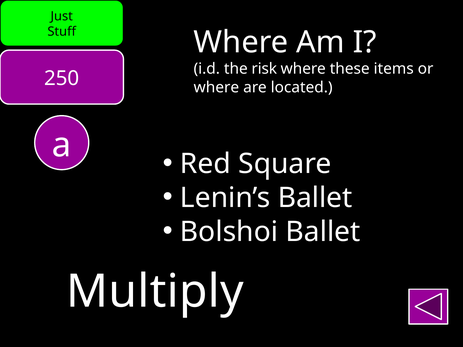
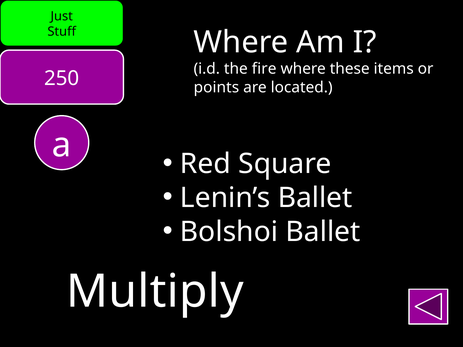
risk: risk -> fire (264, 69)
where: where -> points (216, 87)
